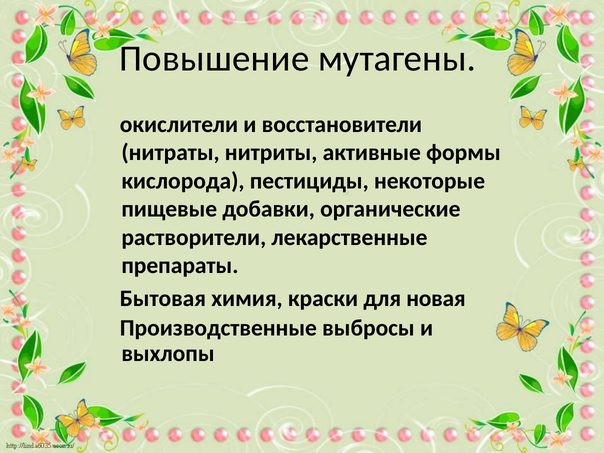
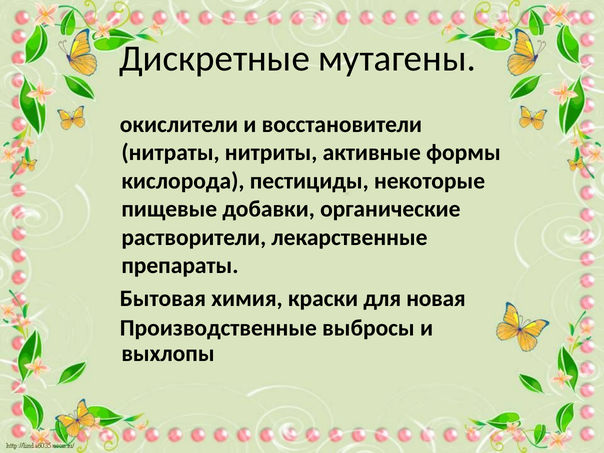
Повышение: Повышение -> Дискретные (215, 58)
